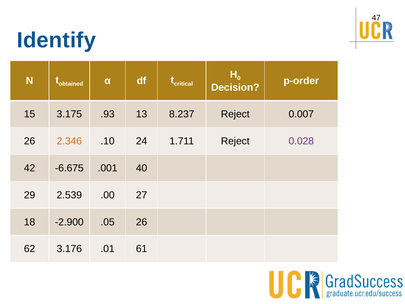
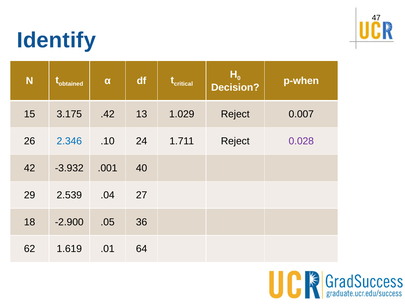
p-order: p-order -> p-when (301, 81)
.93: .93 -> .42 (108, 114)
8.237: 8.237 -> 1.029 (182, 114)
2.346 colour: orange -> blue (69, 141)
-6.675: -6.675 -> -3.932 (69, 168)
.00: .00 -> .04 (108, 195)
.05 26: 26 -> 36 (142, 222)
3.176: 3.176 -> 1.619 (69, 249)
61: 61 -> 64 (142, 249)
